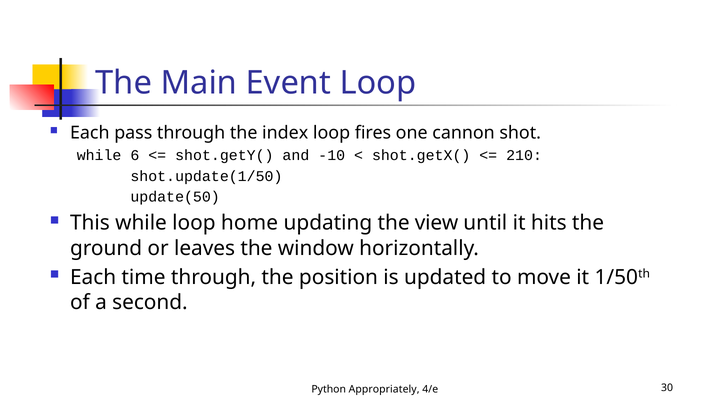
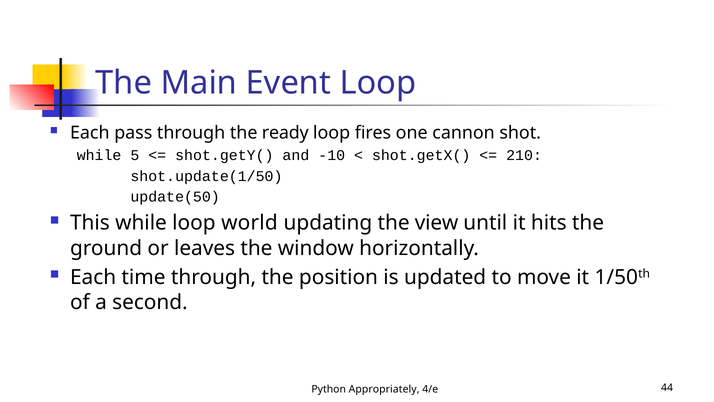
index: index -> ready (285, 133)
6: 6 -> 5 (135, 155)
home: home -> world (249, 223)
30: 30 -> 44 (667, 387)
